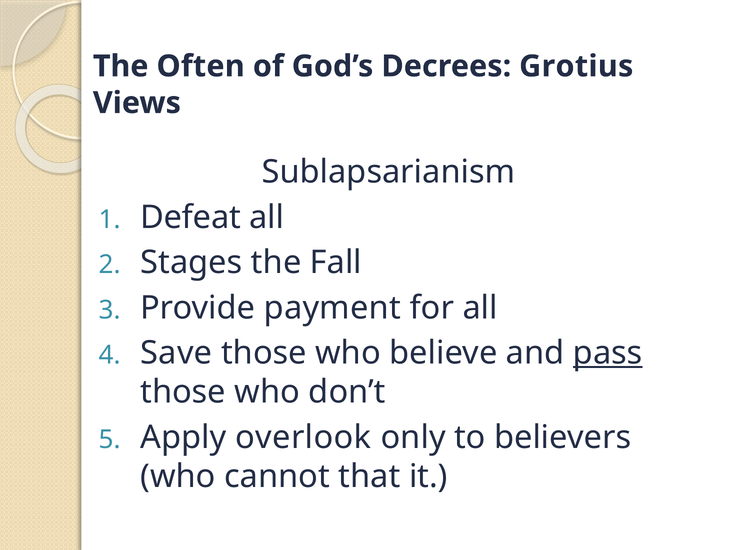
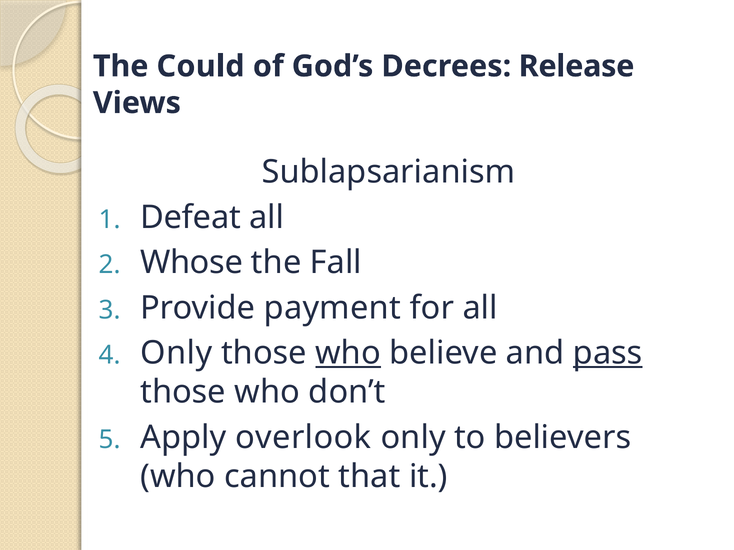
Often: Often -> Could (201, 66)
Grotius: Grotius -> Release (577, 66)
Stages: Stages -> Whose (192, 263)
Save: Save -> Only (176, 353)
who underline: none -> present (348, 353)
